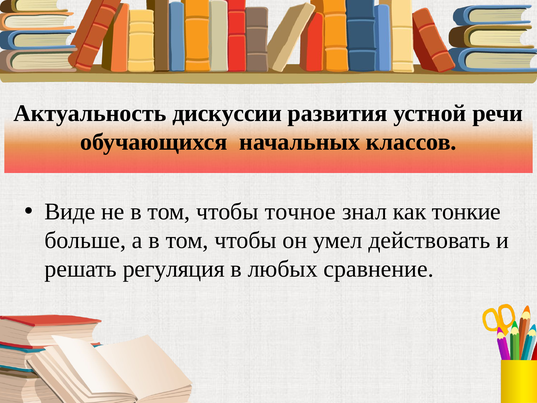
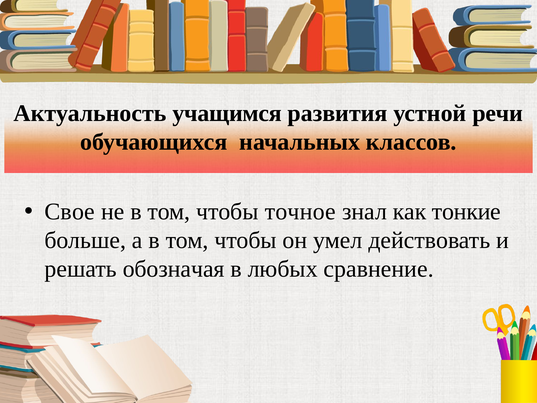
дискуссии: дискуссии -> учащимся (227, 113)
Виде: Виде -> Свое (70, 212)
регуляция: регуляция -> обозначая (174, 269)
